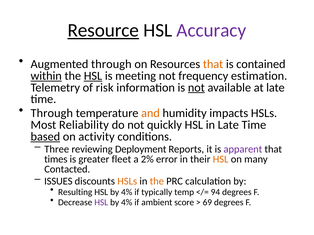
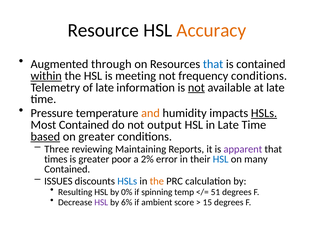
Resource underline: present -> none (103, 30)
Accuracy colour: purple -> orange (211, 30)
that colour: orange -> blue (213, 64)
HSL underline: present -> none (93, 76)
frequency estimation: estimation -> conditions (259, 76)
of risk: risk -> late (105, 88)
Through: Through -> Pressure (52, 113)
HSLs underline: none -> present (264, 113)
Most Reliability: Reliability -> Contained (84, 125)
quickly: quickly -> output (164, 125)
on activity: activity -> greater (97, 137)
Deployment: Deployment -> Maintaining (141, 149)
fleet: fleet -> poor (121, 159)
HSL colour: orange -> blue (221, 159)
Contacted: Contacted -> Contained (67, 170)
HSLs colour: orange -> blue (127, 182)
4%: 4% -> 0% (127, 192)
typically: typically -> spinning (157, 192)
94: 94 -> 51 (215, 192)
4%: 4% -> 6% (127, 203)
69: 69 -> 15 (207, 203)
